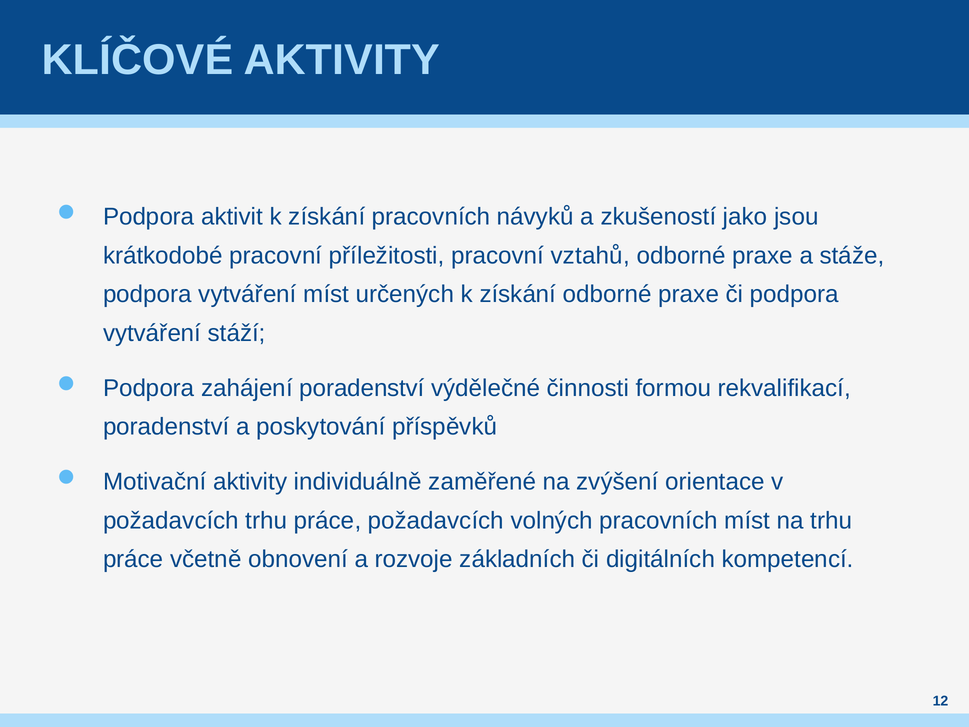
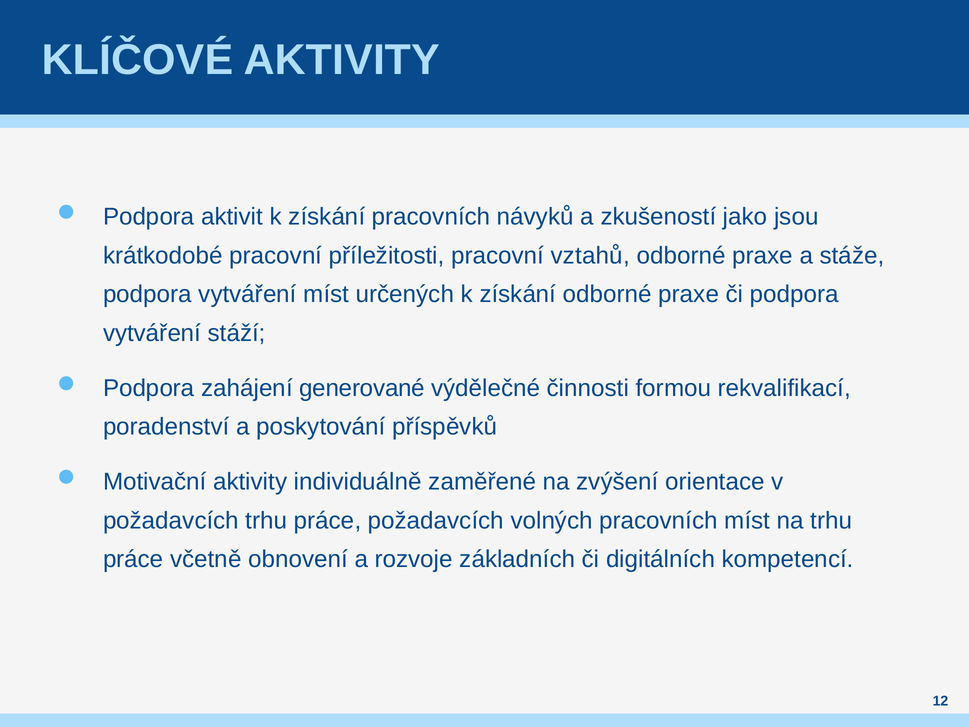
zahájení poradenství: poradenství -> generované (362, 388)
